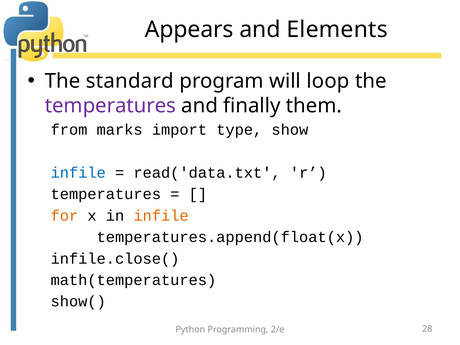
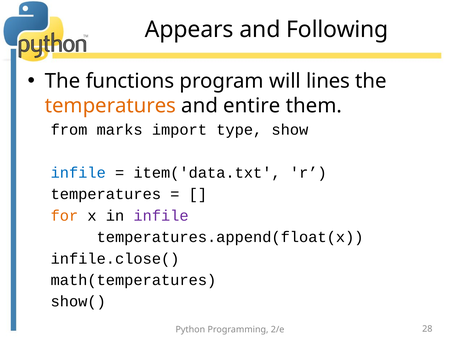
Elements: Elements -> Following (337, 30)
standard: standard -> functions (130, 81)
loop: loop -> lines (328, 81)
temperatures colour: purple -> orange (110, 106)
finally: finally -> entire (252, 106)
read('data.txt: read('data.txt -> item('data.txt (207, 173)
infile colour: orange -> purple (161, 216)
